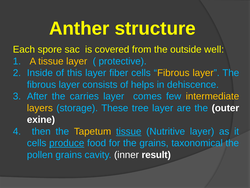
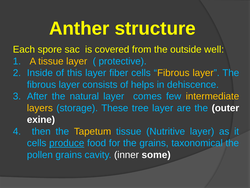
carries: carries -> natural (84, 96)
tissue underline: present -> none (129, 131)
result: result -> some (156, 154)
